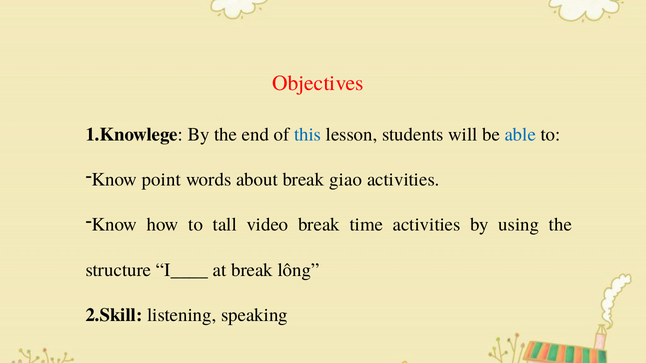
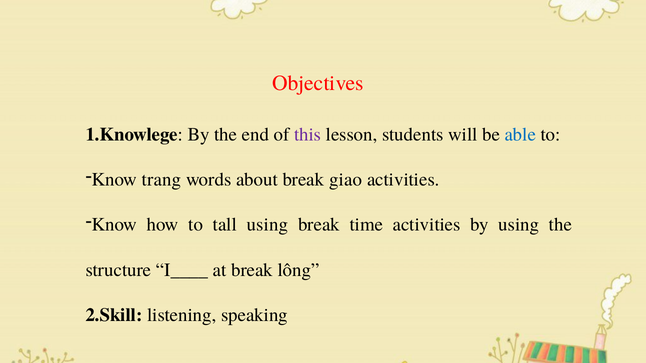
this colour: blue -> purple (308, 135)
point: point -> trang (161, 180)
tall video: video -> using (267, 225)
